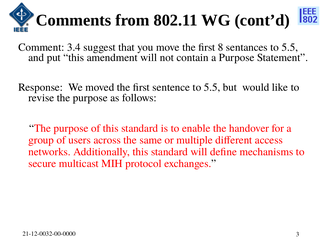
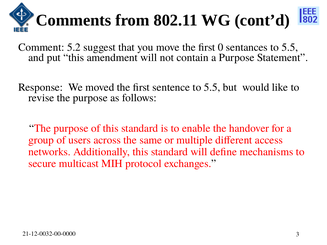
3.4: 3.4 -> 5.2 (74, 47)
8: 8 -> 0 (221, 47)
